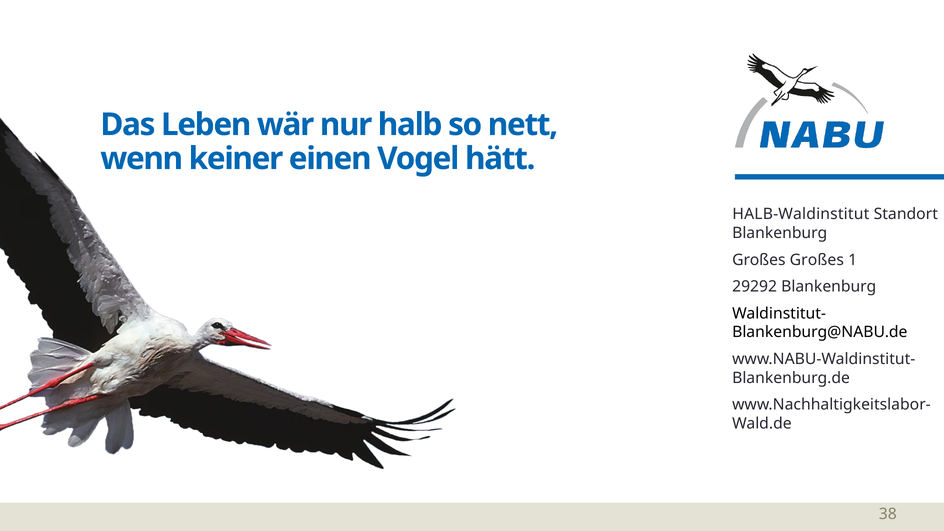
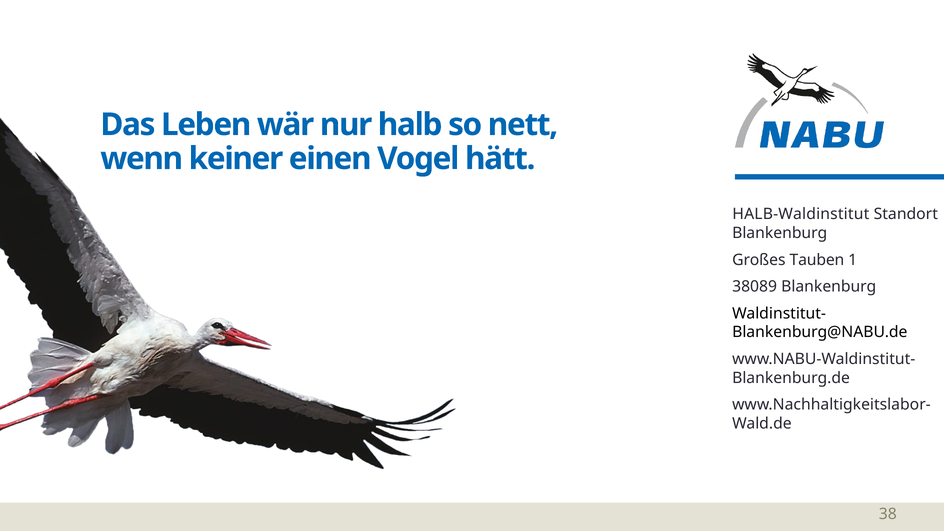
Großes Großes: Großes -> Tauben (817, 260)
29292: 29292 -> 38089 (755, 287)
